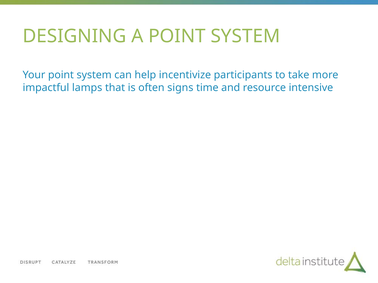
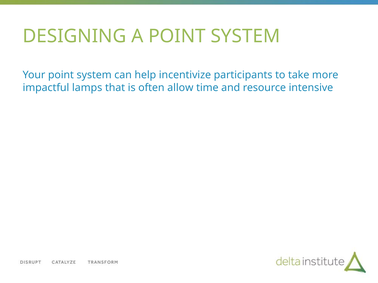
signs: signs -> allow (180, 88)
